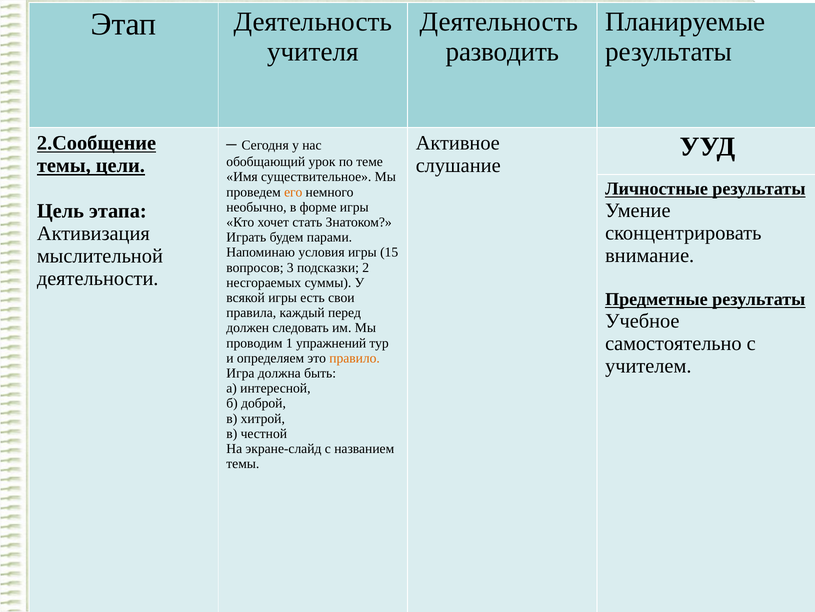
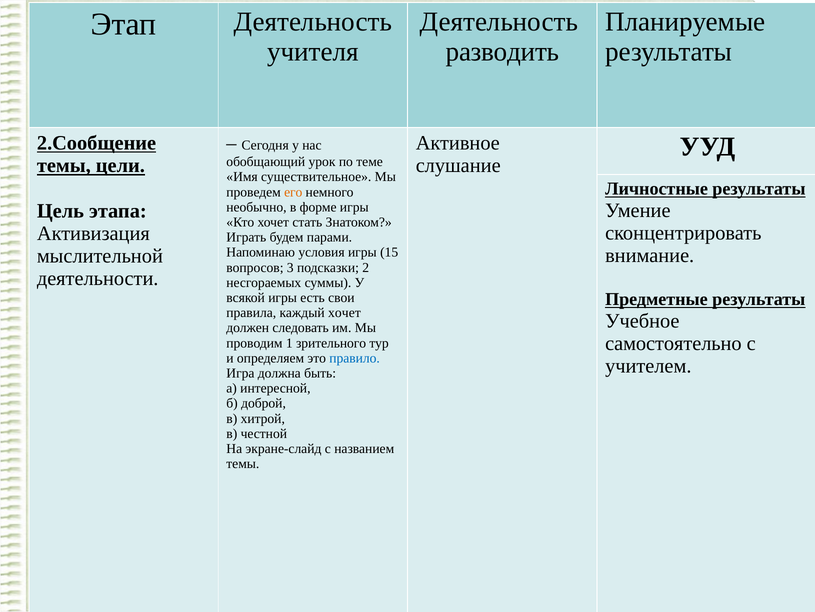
каждый перед: перед -> хочет (344, 313)
упражнений: упражнений -> зрительного (331, 343)
правило colour: orange -> blue (355, 358)
